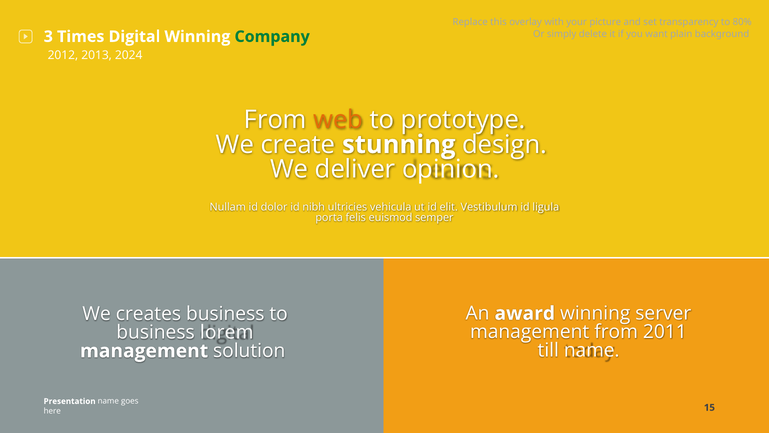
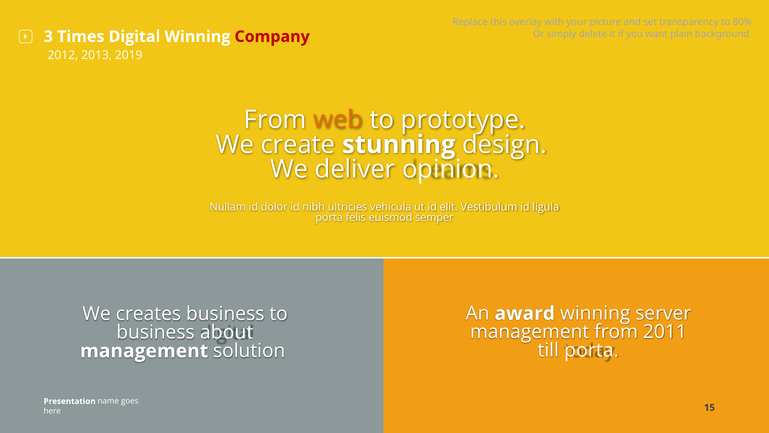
Company colour: green -> red (272, 37)
2024: 2024 -> 2019 (129, 55)
lorem: lorem -> about (227, 332)
till name: name -> porta (592, 350)
